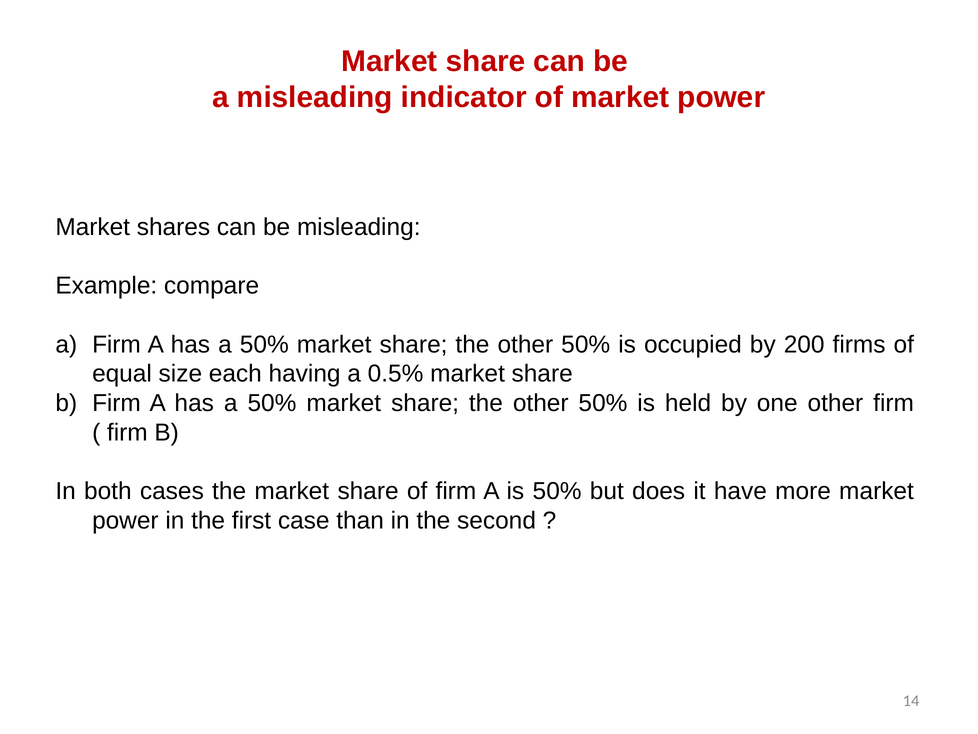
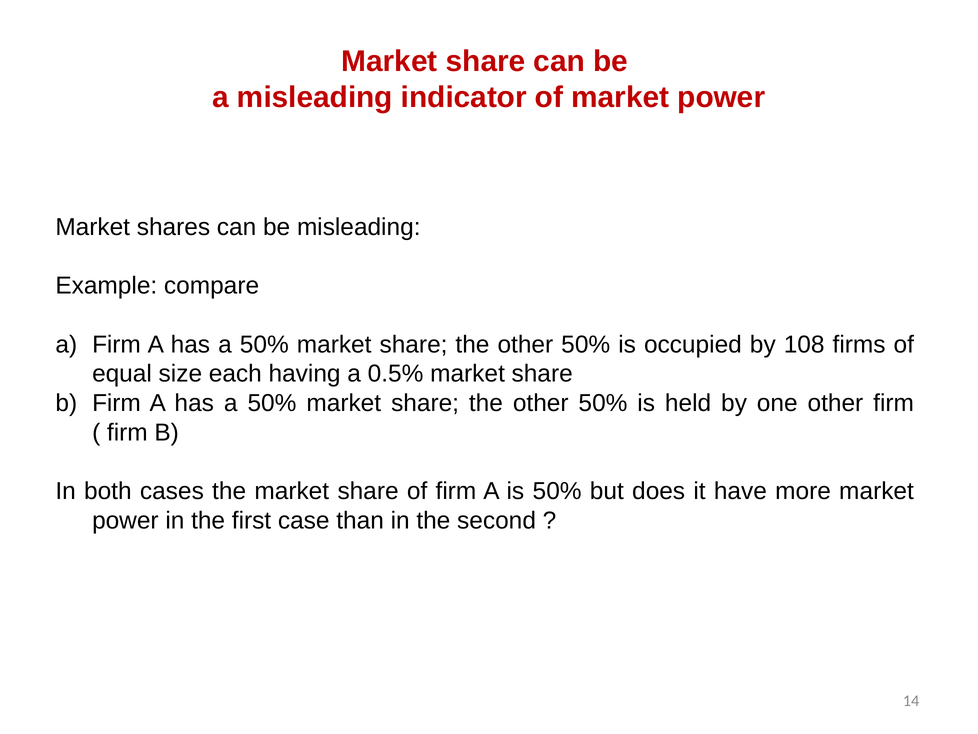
200: 200 -> 108 (804, 344)
